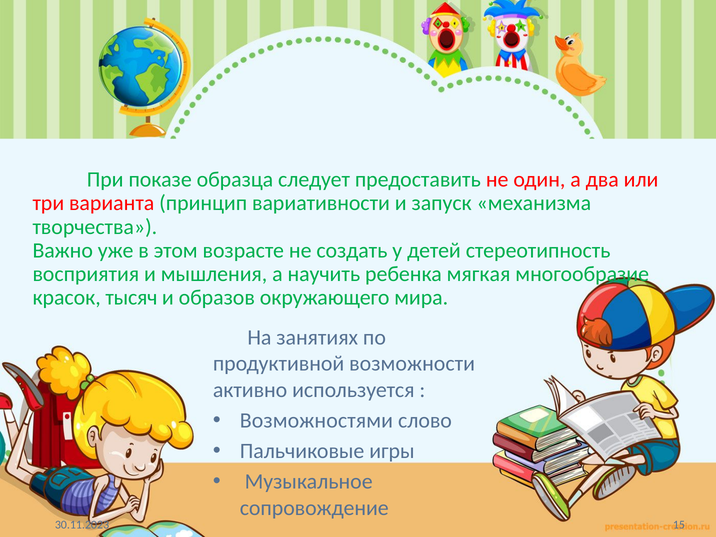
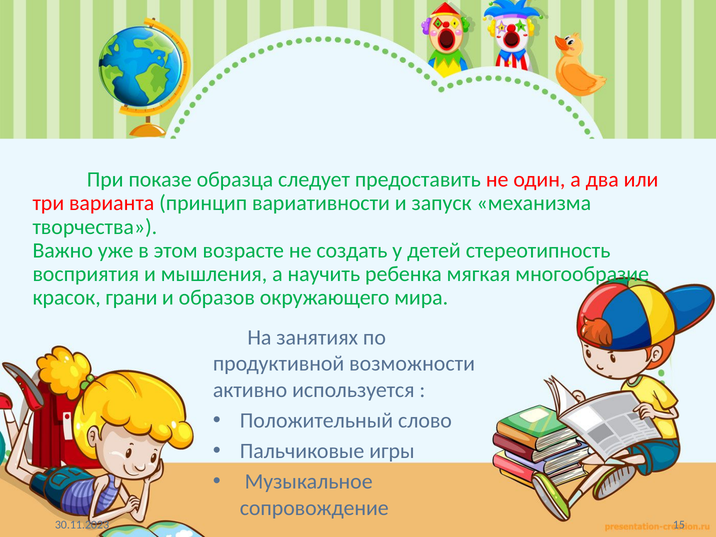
тысяч: тысяч -> грани (131, 298)
Возможностями: Возможностями -> Положительный (316, 420)
